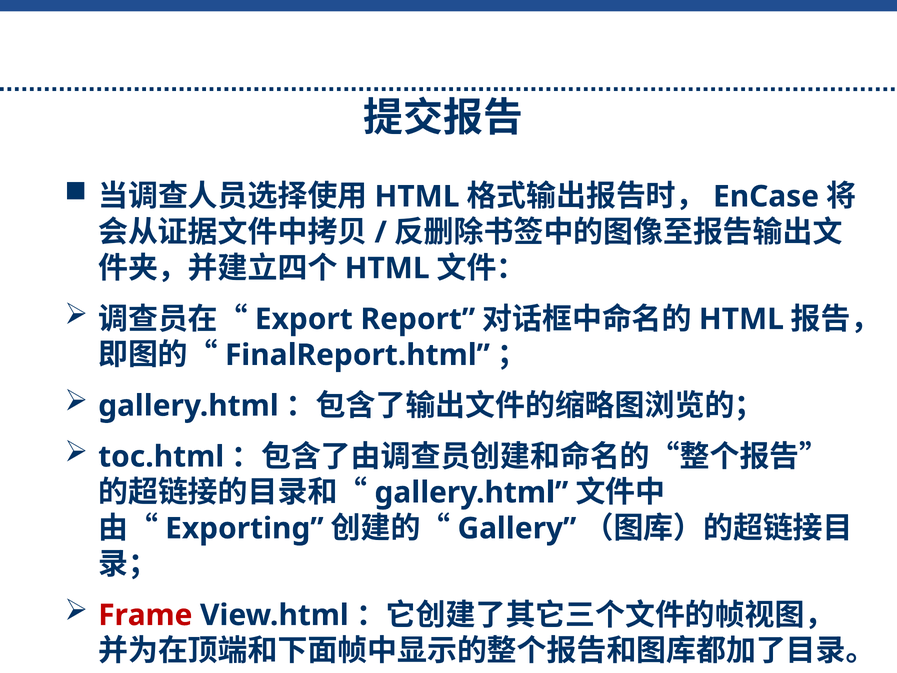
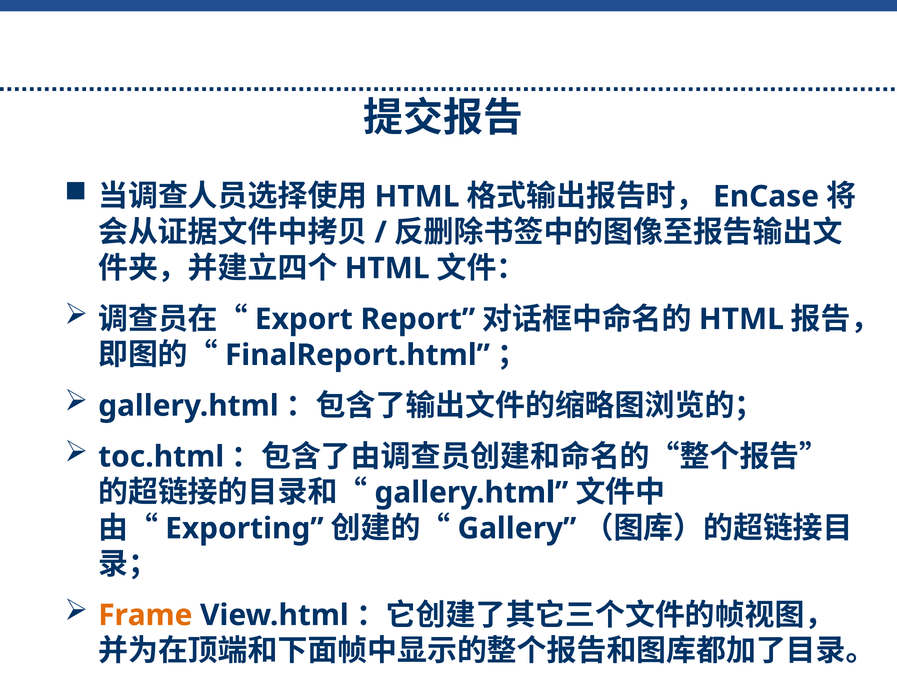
Frame colour: red -> orange (145, 615)
